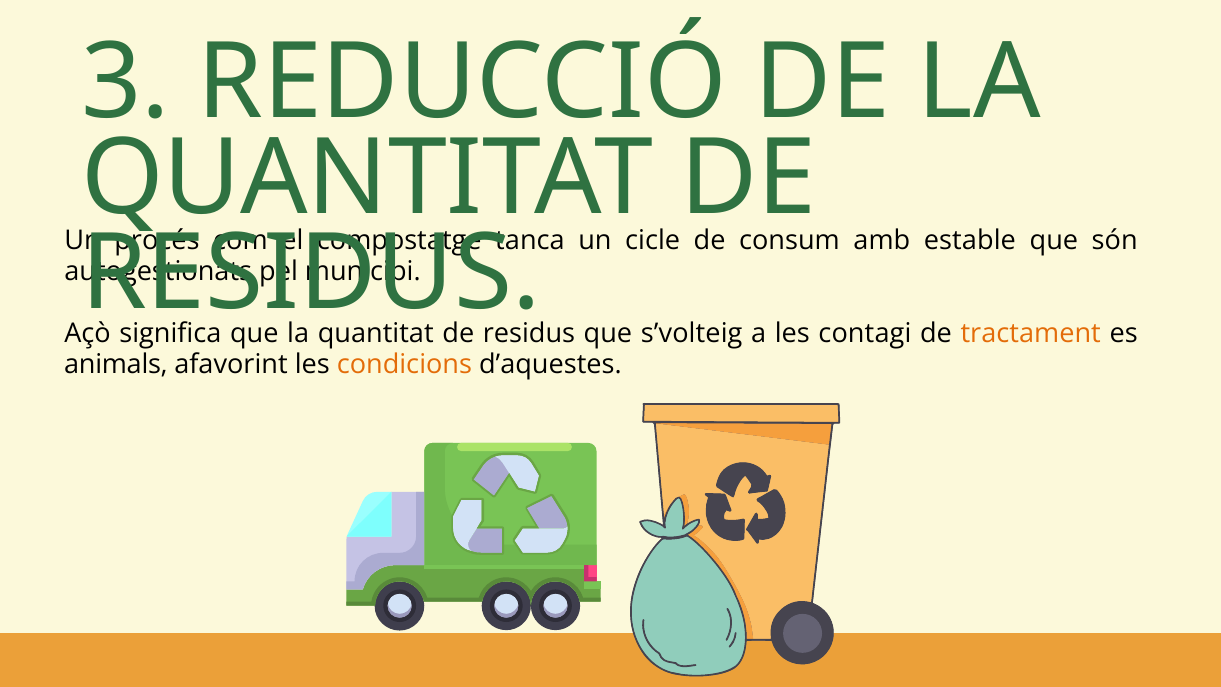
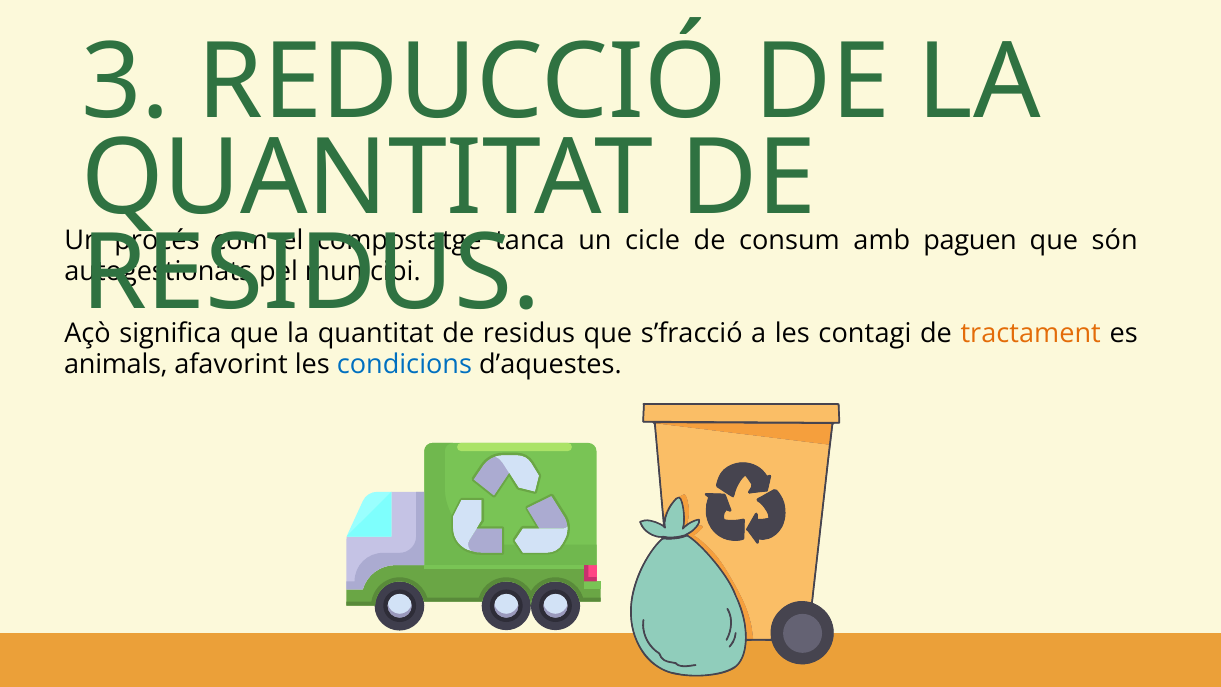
estable: estable -> paguen (970, 241)
s’volteig: s’volteig -> s’fracció (692, 334)
condicions colour: orange -> blue (404, 364)
